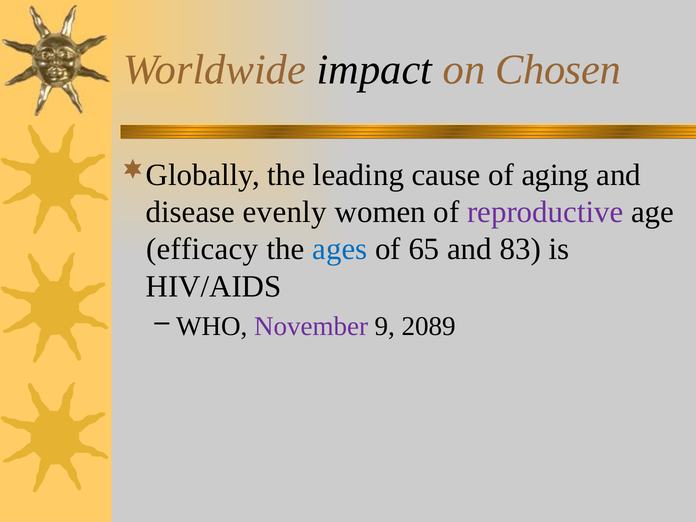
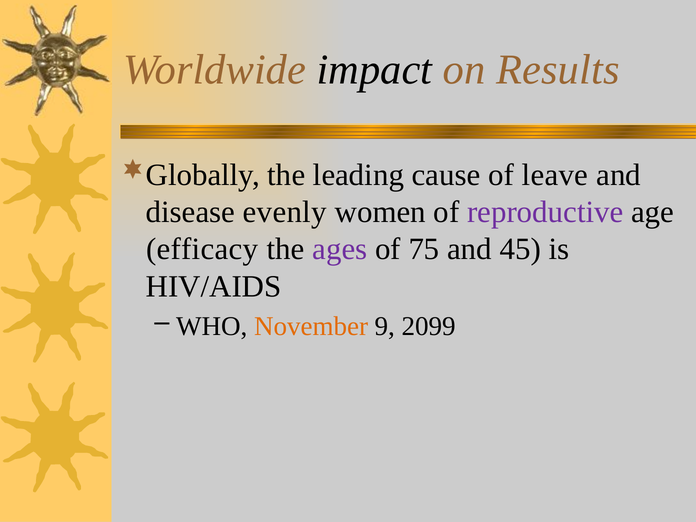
Chosen: Chosen -> Results (558, 70)
aging: aging -> leave (555, 175)
ages colour: blue -> purple (340, 249)
65: 65 -> 75 (424, 249)
83: 83 -> 45 (520, 249)
November colour: purple -> orange (311, 326)
2089: 2089 -> 2099 (429, 326)
